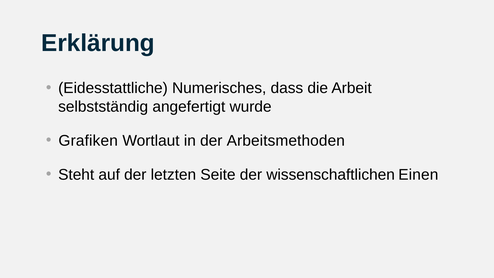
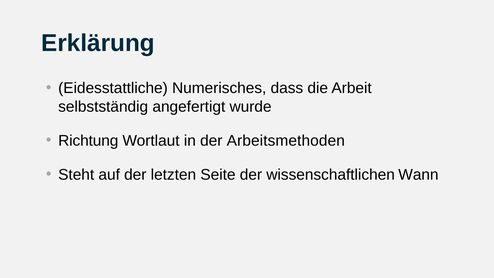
Grafiken: Grafiken -> Richtung (88, 141)
Einen: Einen -> Wann (418, 175)
